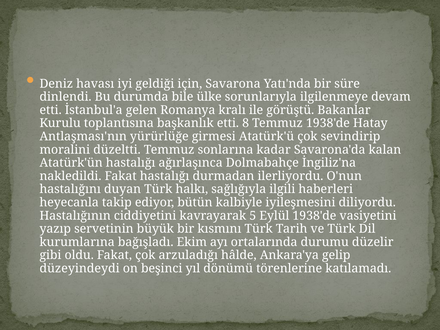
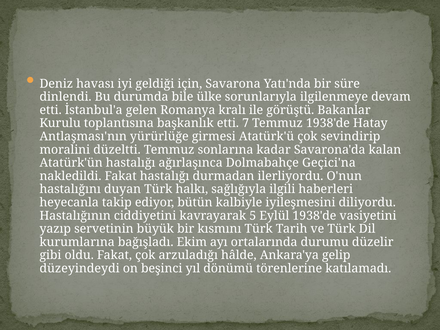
8: 8 -> 7 (246, 123)
İngiliz'na: İngiliz'na -> Geçici'na (329, 163)
